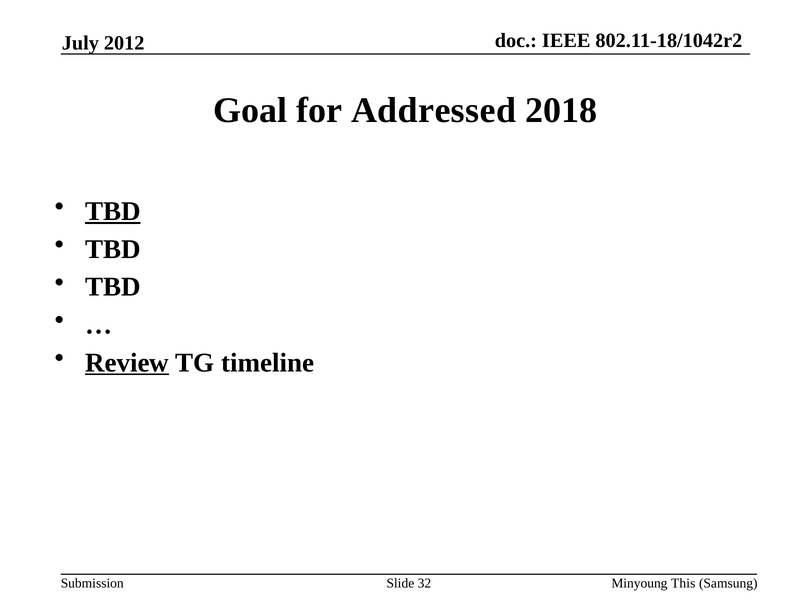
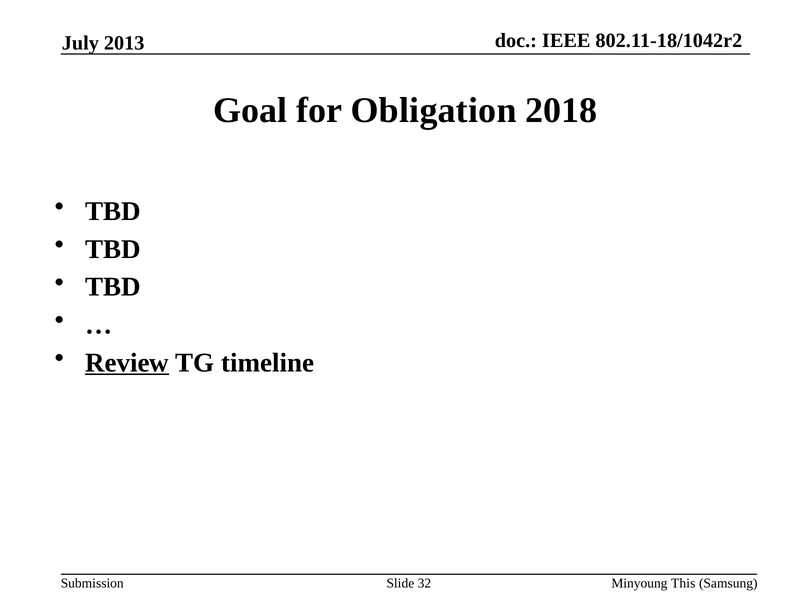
2012: 2012 -> 2013 (124, 43)
Addressed: Addressed -> Obligation (434, 111)
TBD underline: present -> none (113, 211)
